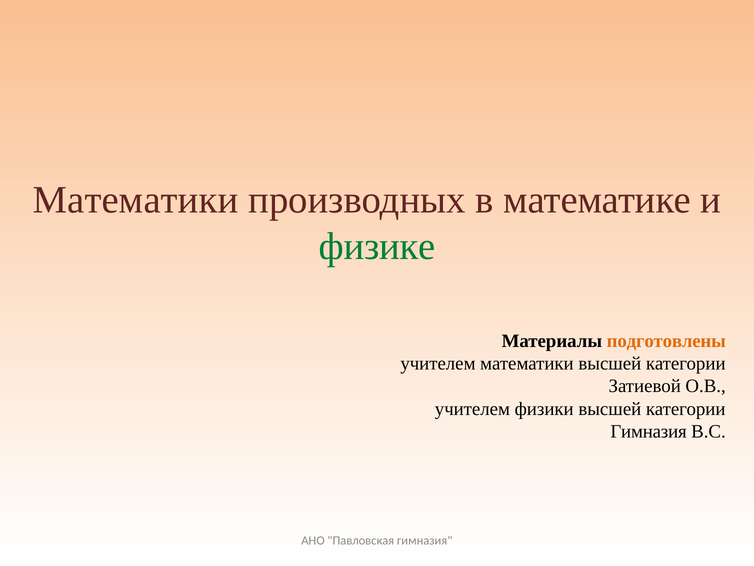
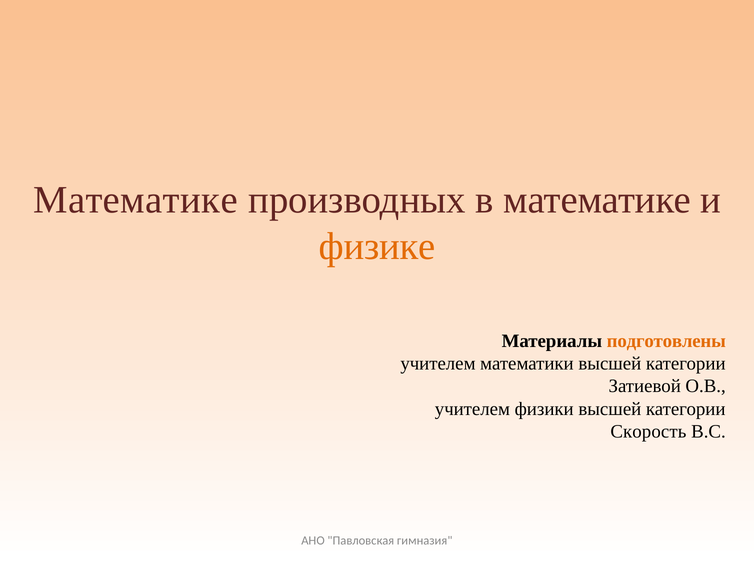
Математики: Математики -> Математике (135, 200)
физике colour: green -> orange (377, 246)
Гимназия: Гимназия -> Скорость (648, 431)
